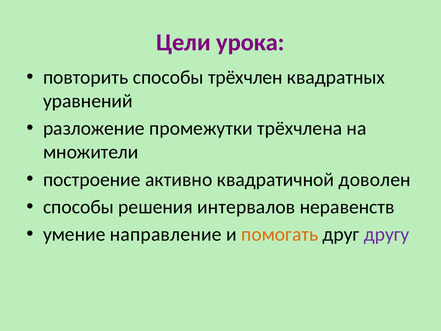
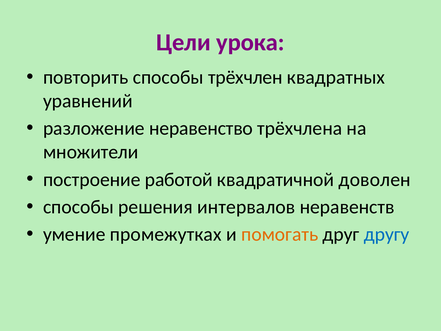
промежутки: промежутки -> неравенство (201, 128)
активно: активно -> работой (179, 179)
направление: направление -> промежутках (166, 234)
другу colour: purple -> blue (387, 234)
